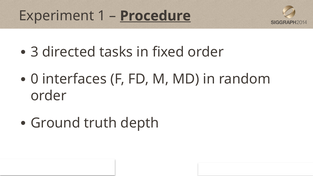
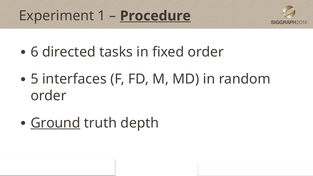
3: 3 -> 6 (35, 52)
0: 0 -> 5 (35, 79)
Ground underline: none -> present (55, 123)
